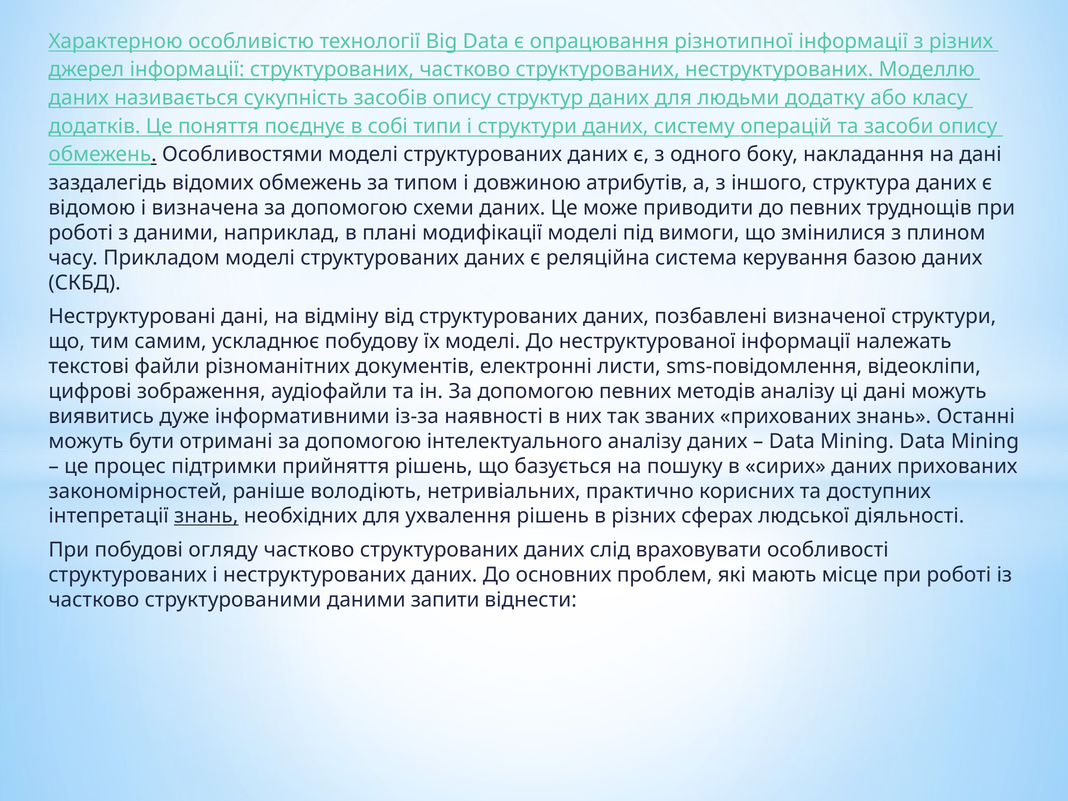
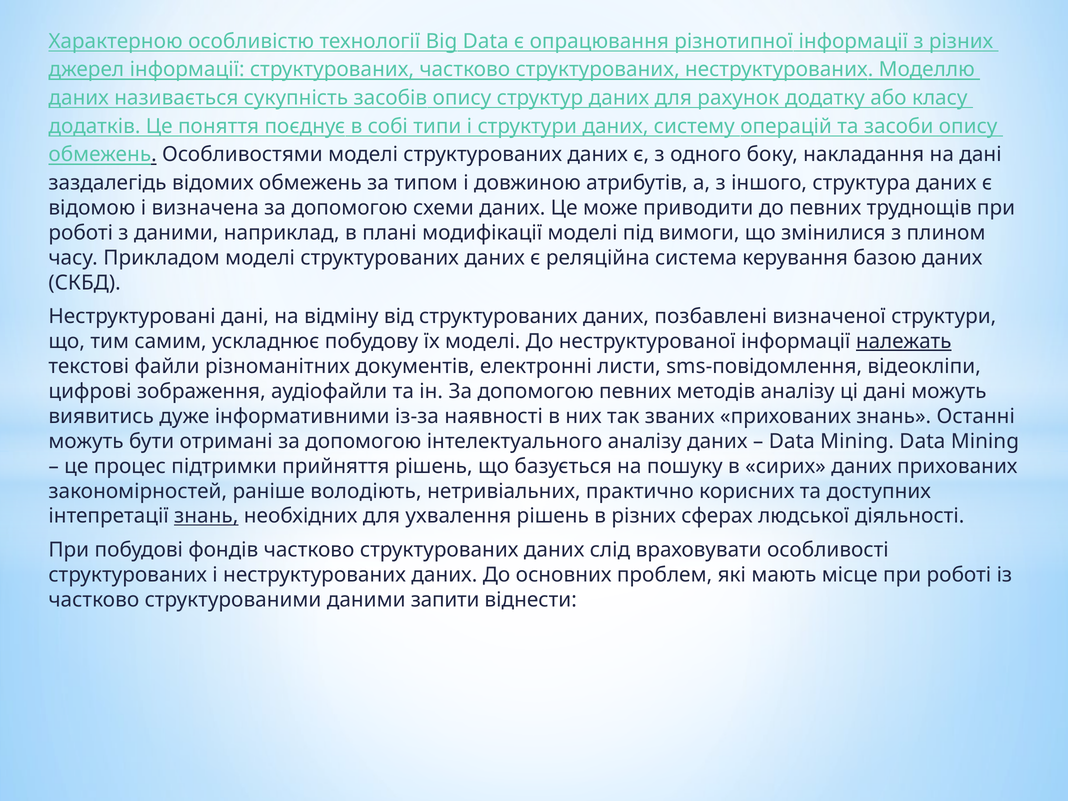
людьми: людьми -> рахунок (738, 98)
належать underline: none -> present (904, 341)
огляду: огляду -> фондів (223, 550)
